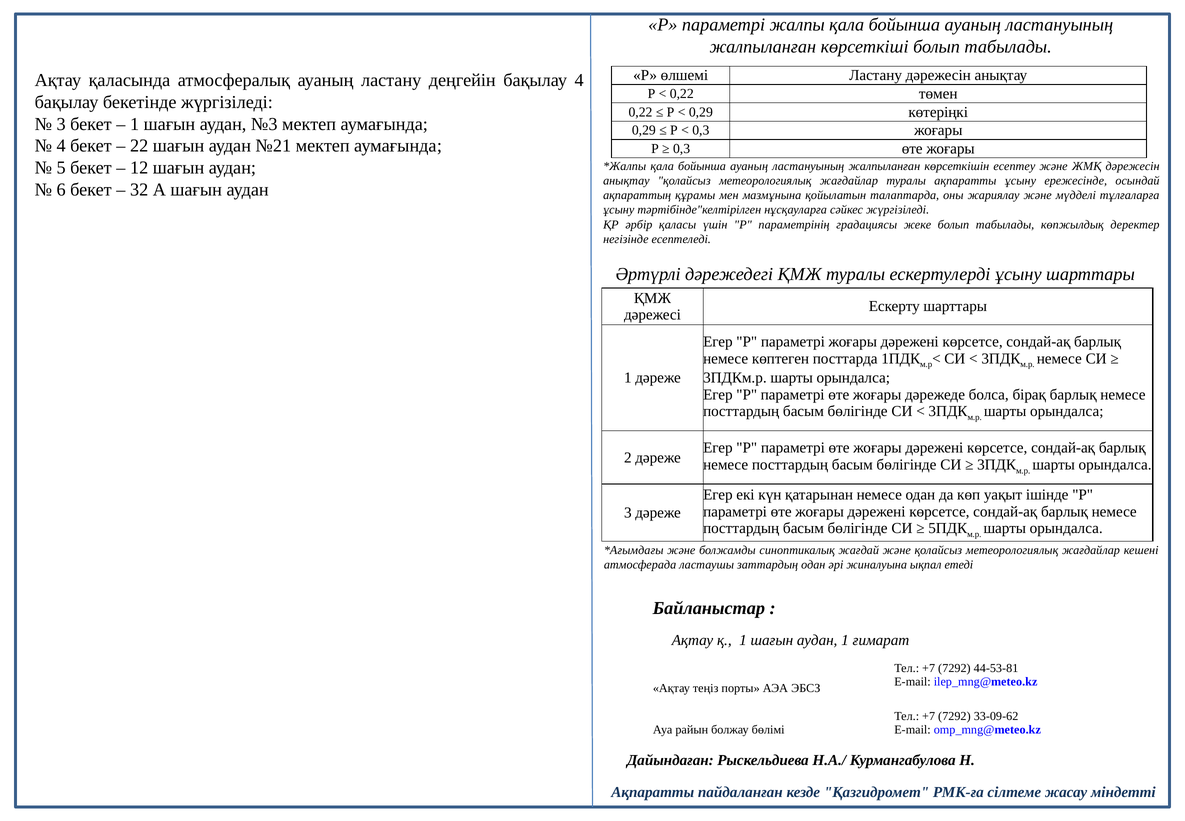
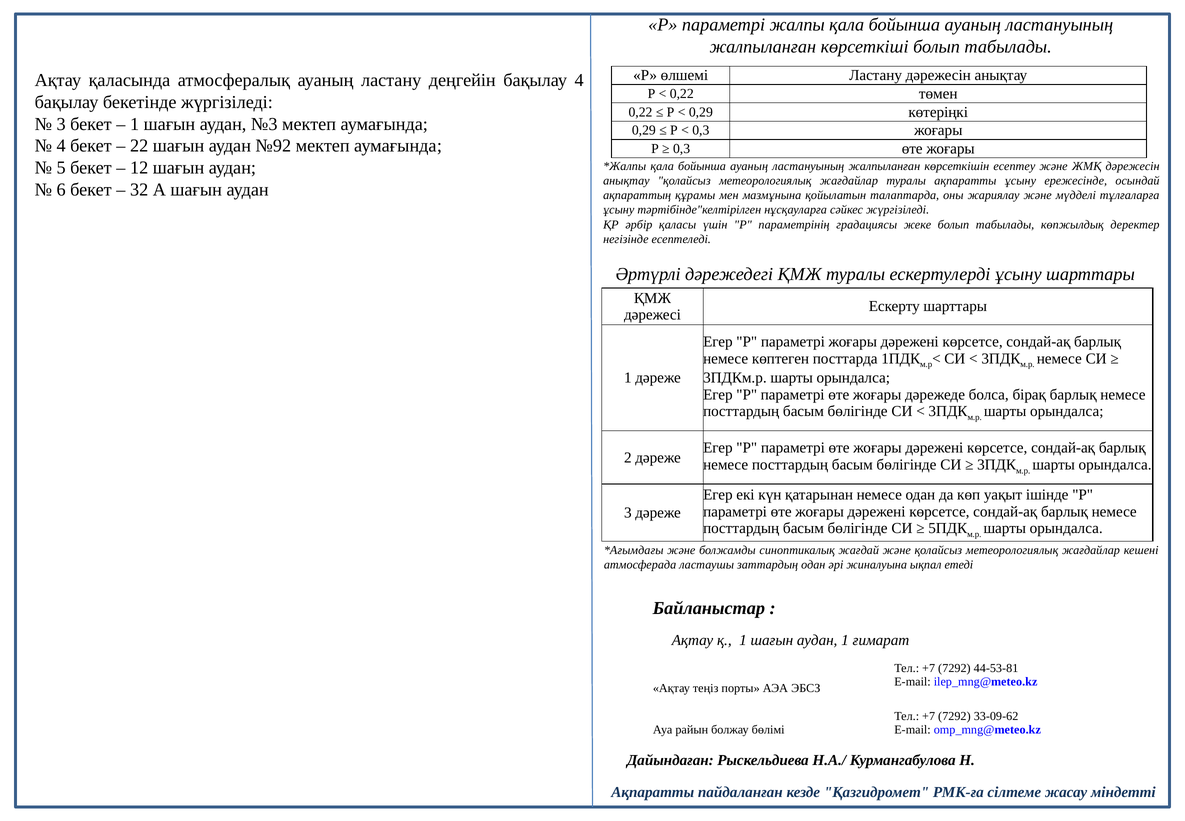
№21: №21 -> №92 (273, 146)
